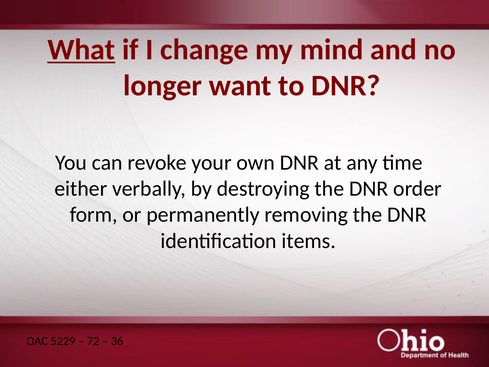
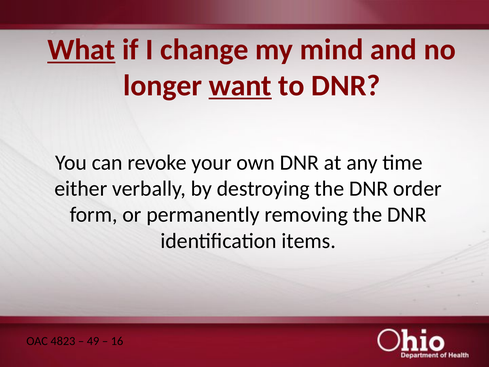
want underline: none -> present (240, 85)
5229: 5229 -> 4823 (63, 341)
72: 72 -> 49 (93, 341)
36: 36 -> 16 (117, 341)
